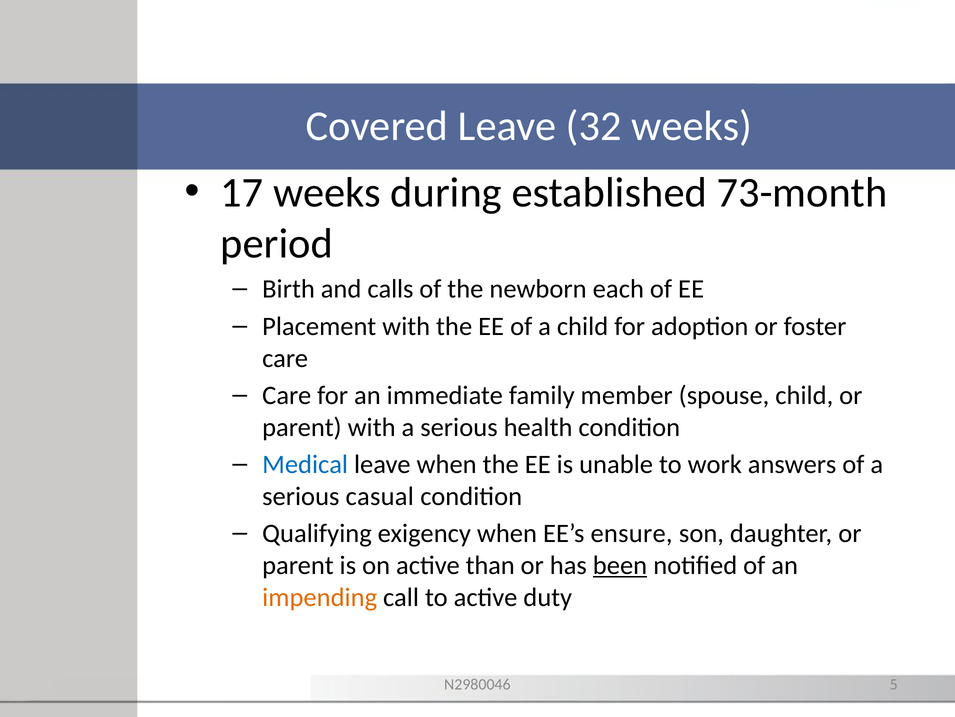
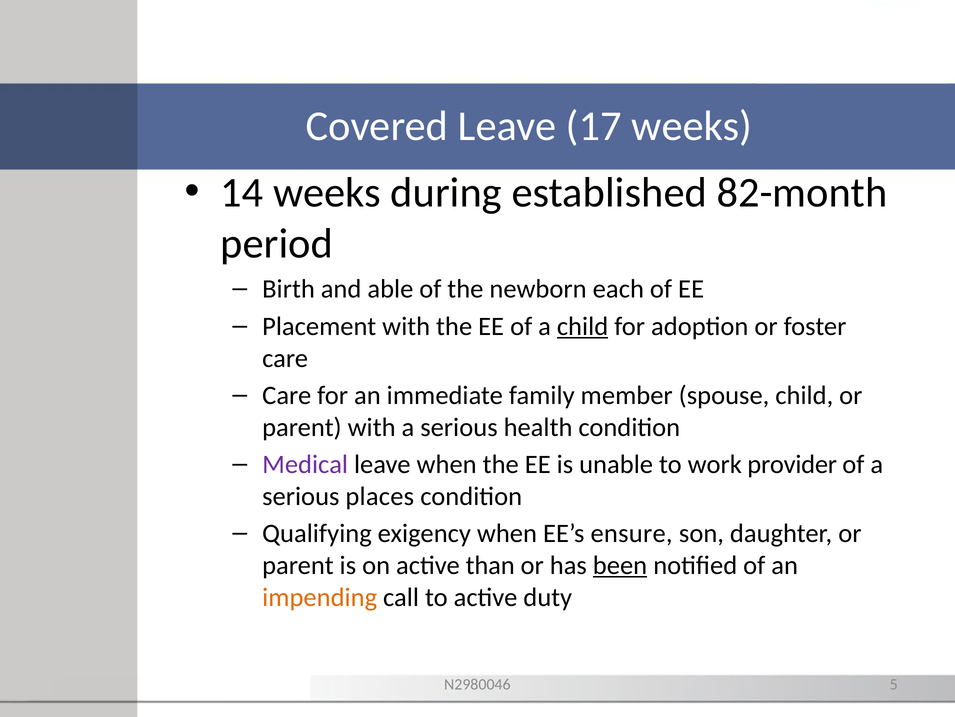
32: 32 -> 17 (594, 126)
17: 17 -> 14 (242, 192)
73-month: 73-month -> 82-month (802, 192)
calls: calls -> able (390, 289)
child underline: none -> present (583, 326)
Medical colour: blue -> purple (305, 464)
answers: answers -> provider (792, 464)
casual: casual -> places (380, 496)
